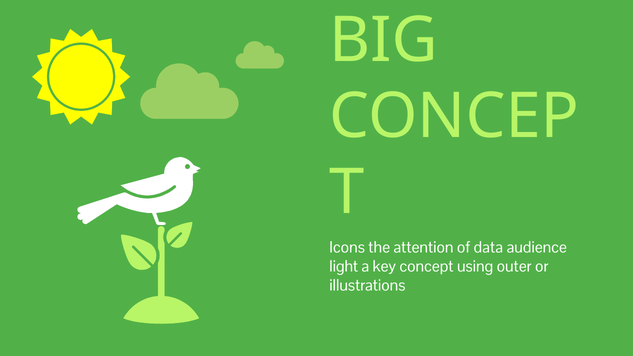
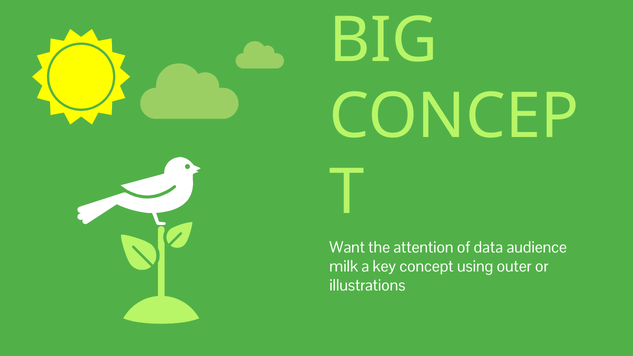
Icons: Icons -> Want (347, 248)
light: light -> milk (344, 267)
